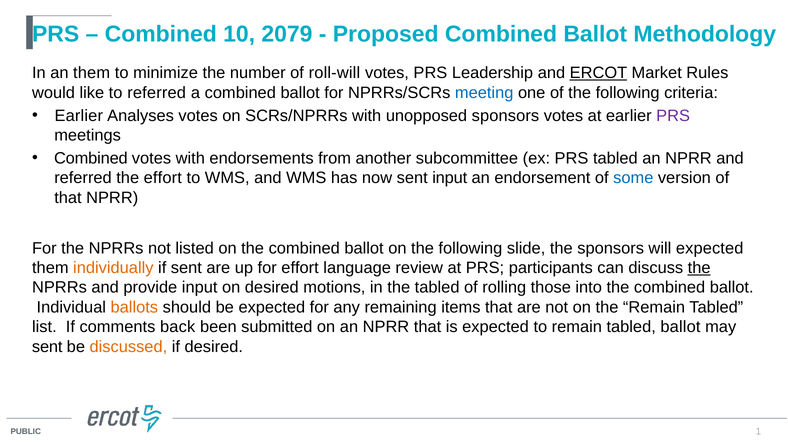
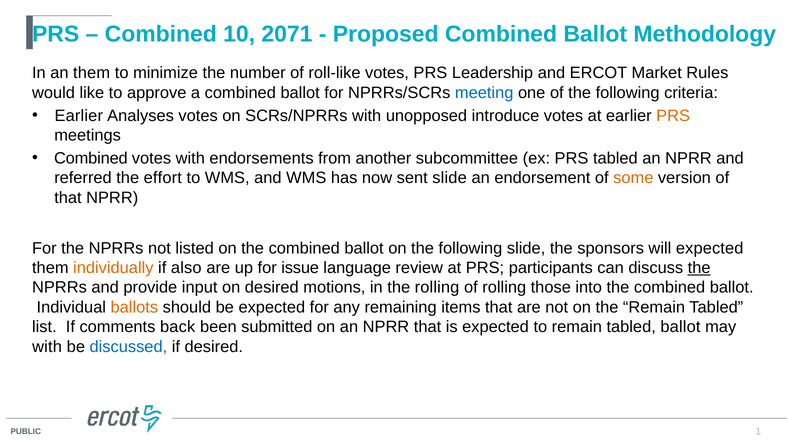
2079: 2079 -> 2071 (287, 34)
roll-will: roll-will -> roll-like (335, 73)
ERCOT underline: present -> none (598, 73)
to referred: referred -> approve (157, 93)
unopposed sponsors: sponsors -> introduce (505, 116)
PRS colour: purple -> orange (673, 116)
sent input: input -> slide (450, 178)
some colour: blue -> orange (633, 178)
if sent: sent -> also (186, 268)
for effort: effort -> issue (300, 268)
the tabled: tabled -> rolling (437, 288)
sent: sent -> with (47, 347)
discussed colour: orange -> blue (128, 347)
